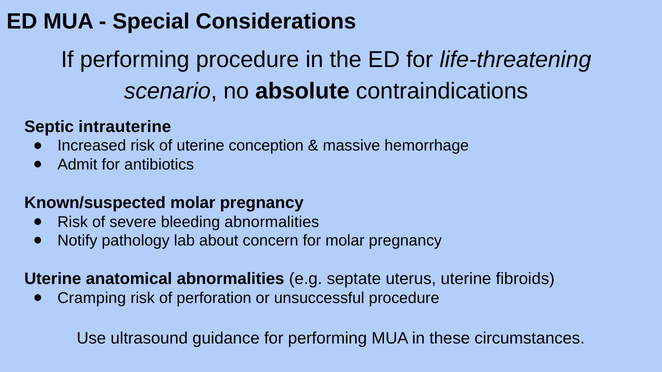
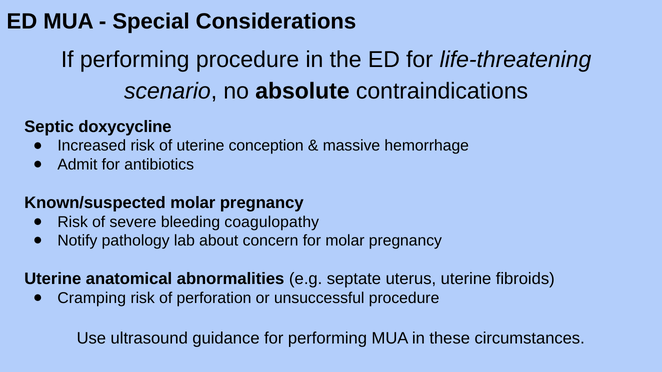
intrauterine: intrauterine -> doxycycline (125, 127)
bleeding abnormalities: abnormalities -> coagulopathy (272, 222)
